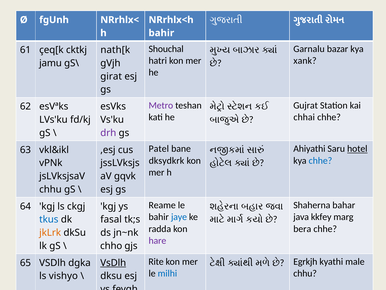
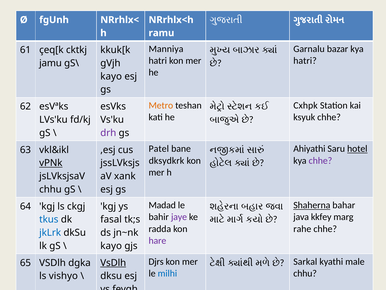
bahir: bahir -> ramu (161, 33)
Shouchal: Shouchal -> Manniya (166, 49)
nath[k: nath[k -> kkuk[k (115, 50)
xank: xank -> hatri (305, 61)
girat: girat -> kayo (111, 76)
Metro colour: purple -> orange (161, 105)
Gujrat: Gujrat -> Cxhpk (306, 105)
chhai: chhai -> ksyuk (304, 117)
chhe colour: blue -> purple (320, 160)
vPNk underline: none -> present (51, 163)
gqvk: gqvk -> xank (125, 176)
Reame: Reame -> Madad (162, 205)
Shaherna underline: none -> present (312, 205)
jaye colour: blue -> purple (179, 217)
bera: bera -> rahe (302, 228)
jkLrk colour: orange -> blue (50, 232)
chho: chho -> kayo (111, 245)
Rite: Rite -> Djrs (156, 261)
Egrkjh: Egrkjh -> Sarkal (305, 261)
